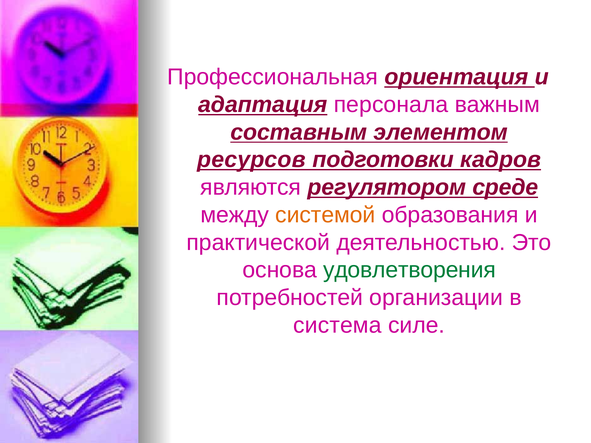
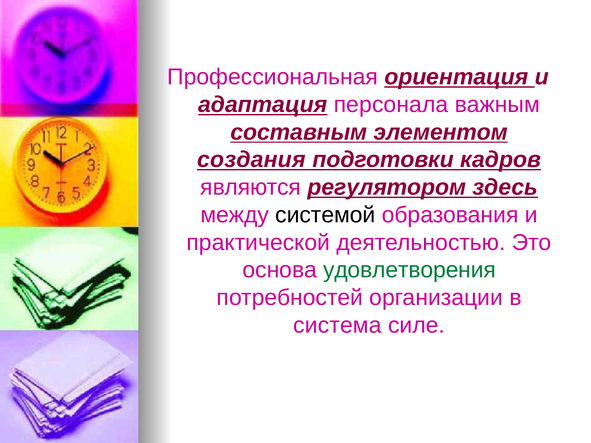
ресурсов: ресурсов -> создания (251, 160)
среде: среде -> здесь (505, 187)
системой colour: orange -> black (325, 215)
